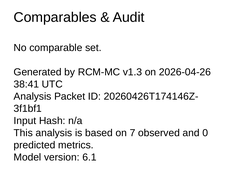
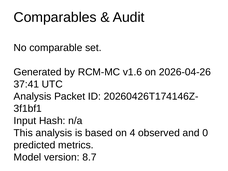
v1.3: v1.3 -> v1.6 (132, 72)
38:41: 38:41 -> 37:41 (26, 84)
7: 7 -> 4 (133, 133)
6.1: 6.1 -> 8.7 (89, 157)
